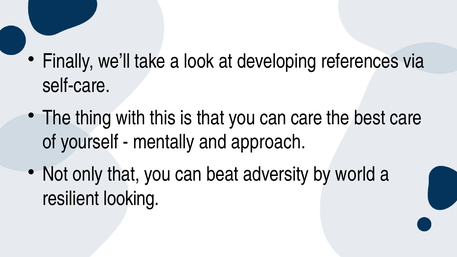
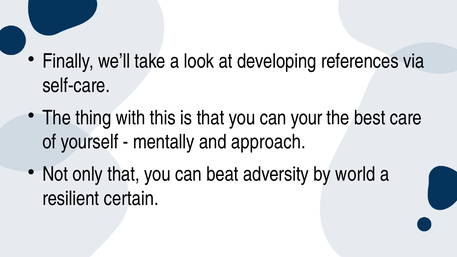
can care: care -> your (307, 118)
looking: looking -> certain (131, 199)
